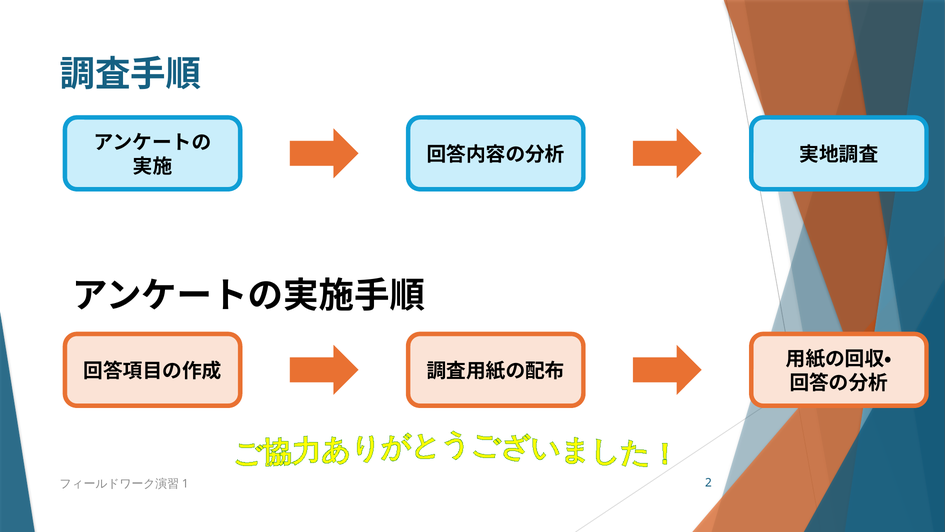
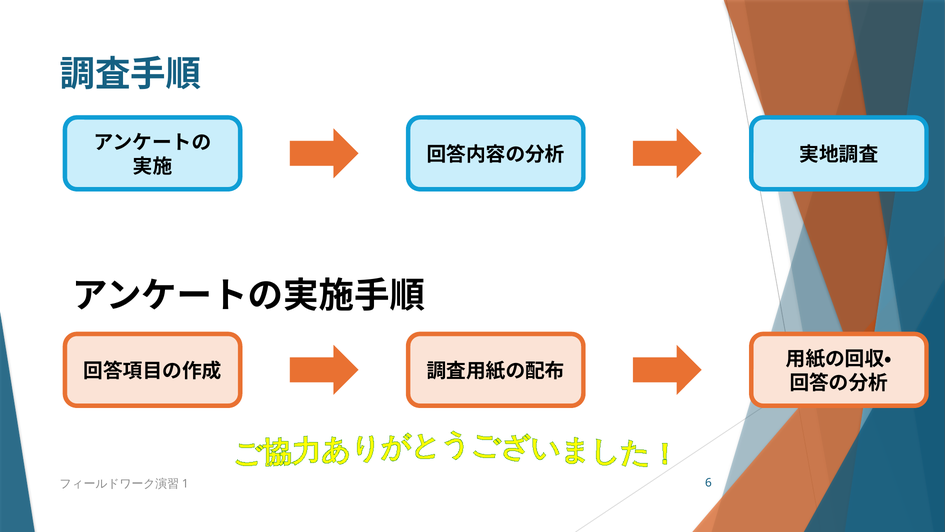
2: 2 -> 6 (708, 482)
